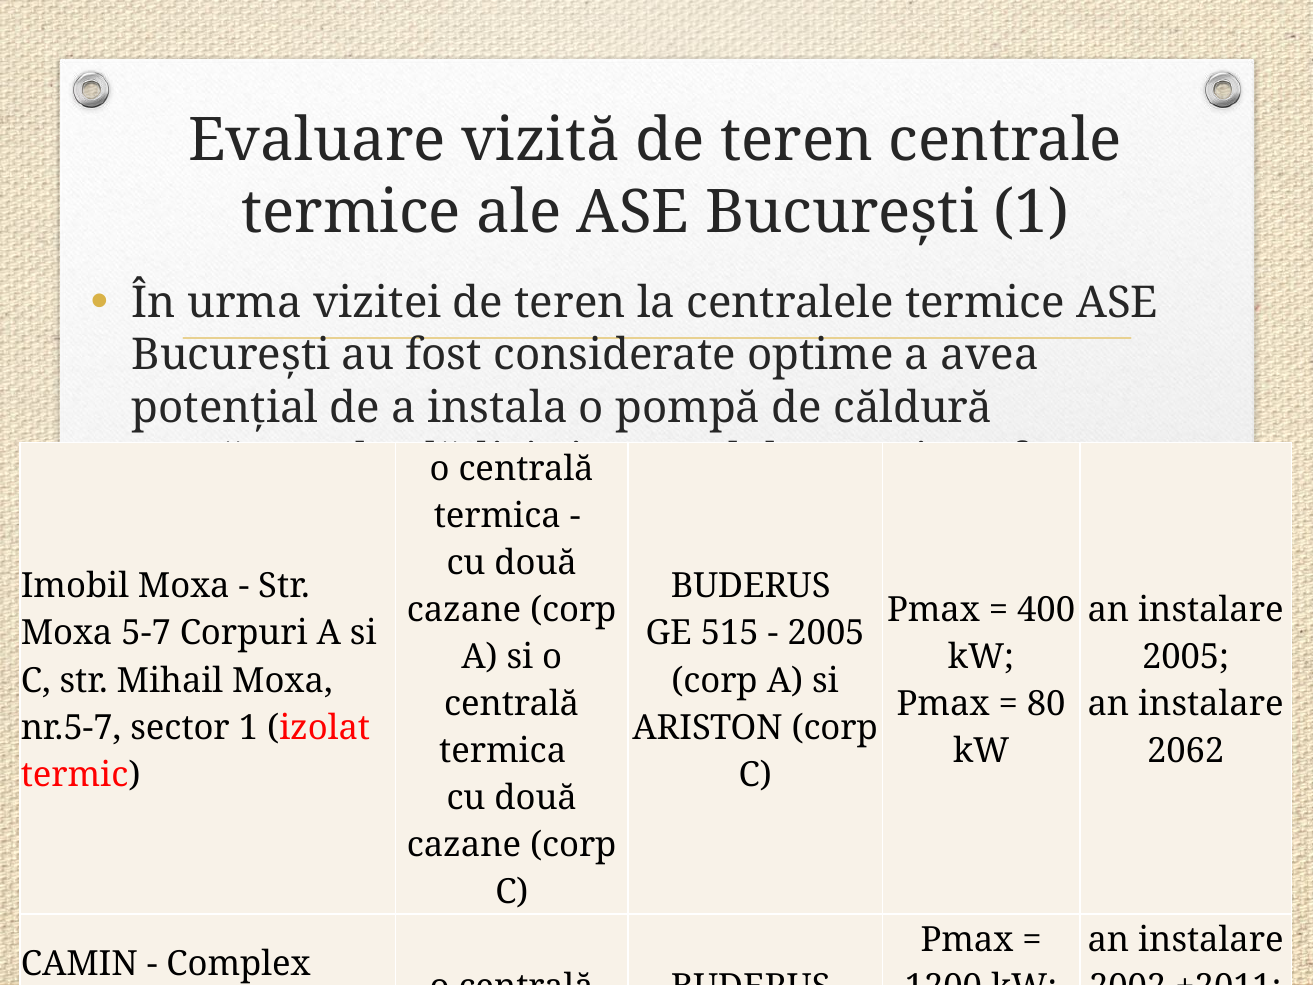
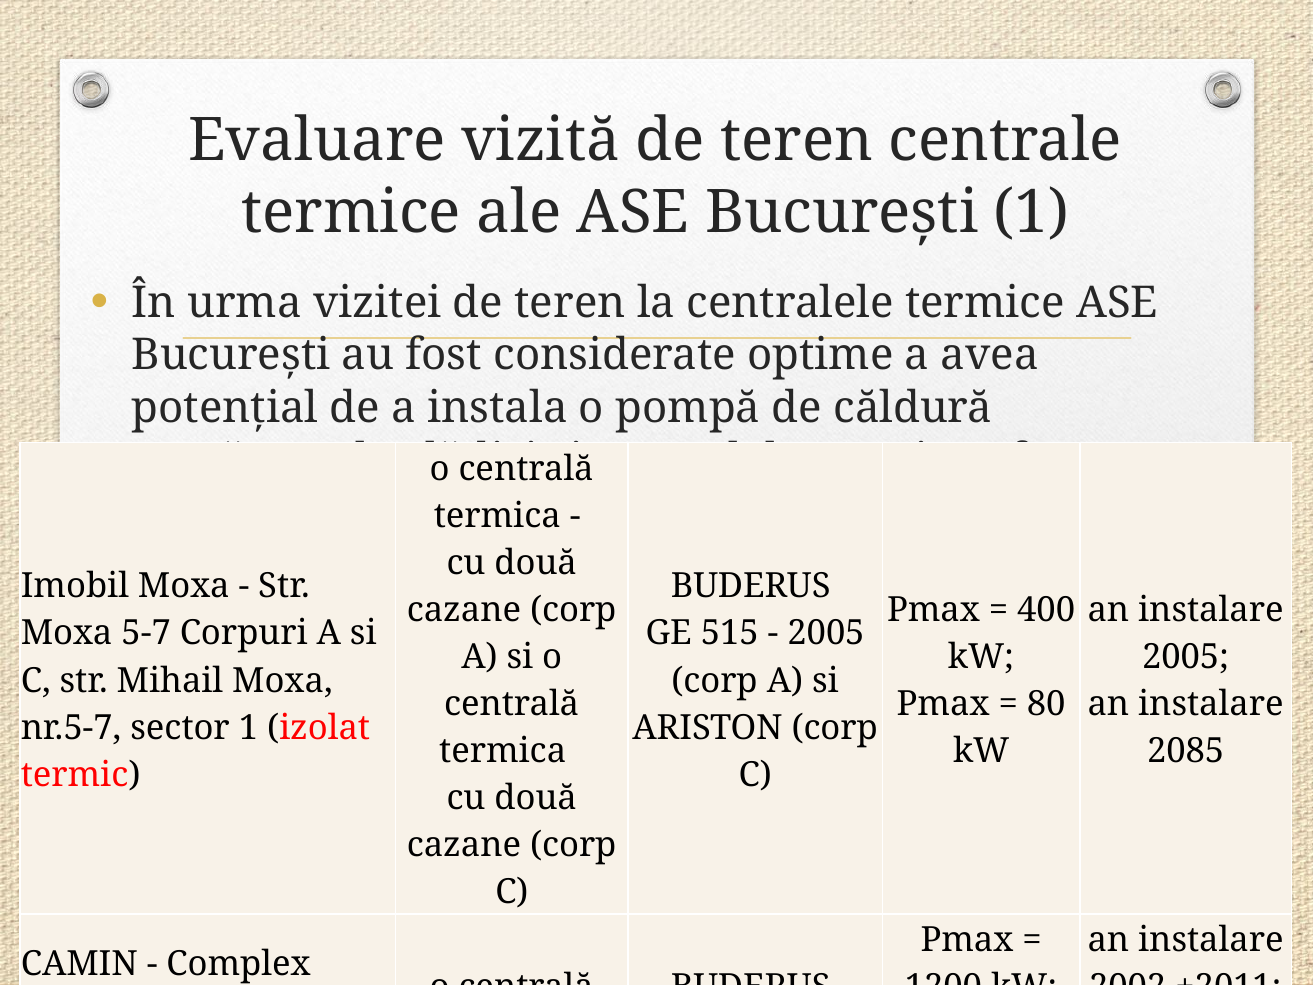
2062: 2062 -> 2085 (1186, 751)
